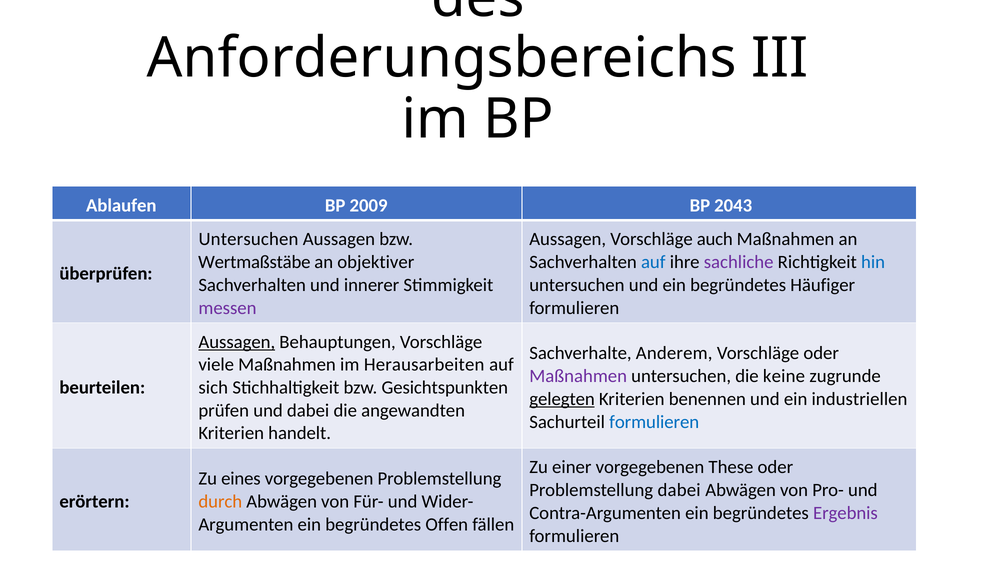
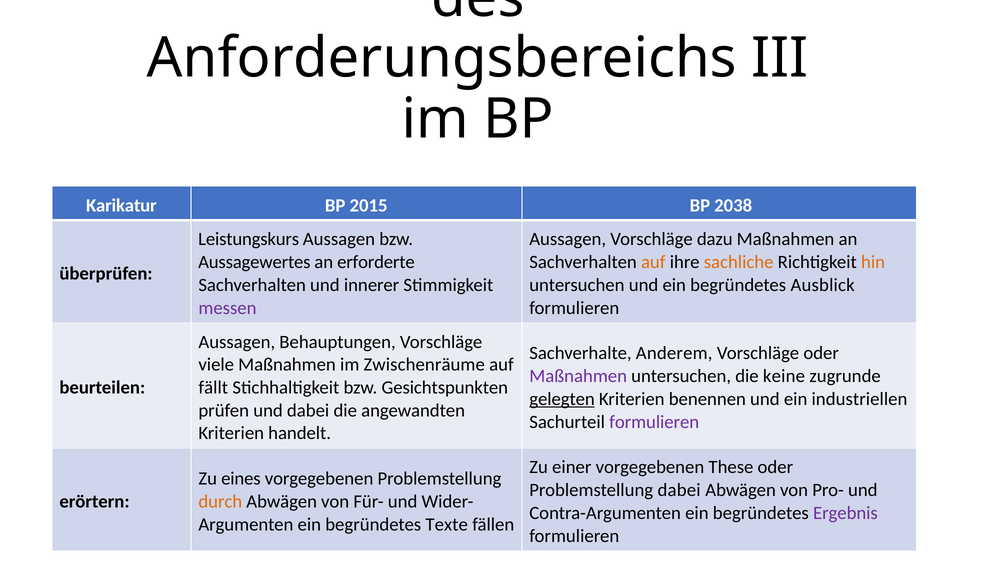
Ablaufen: Ablaufen -> Karikatur (121, 206)
2009: 2009 -> 2015 (369, 206)
2043: 2043 -> 2038 (733, 206)
Untersuchen: Untersuchen -> Leistungskurs (249, 240)
auch: auch -> dazu (715, 240)
Wertmaßstäbe: Wertmaßstäbe -> Aussagewertes (254, 262)
objektiver: objektiver -> erforderte (376, 262)
auf colour: blue -> orange (653, 262)
sachliche colour: purple -> orange (739, 262)
hin colour: blue -> orange (873, 262)
begründetes Häufiger: Häufiger -> Ausblick (823, 285)
Aussagen underline: present -> none (237, 342)
Herausarbeiten: Herausarbeiten -> Zwischenräume (424, 365)
sich: sich -> fällt (213, 388)
formulieren colour: blue -> purple (654, 422)
Offen: Offen -> Texte (447, 525)
